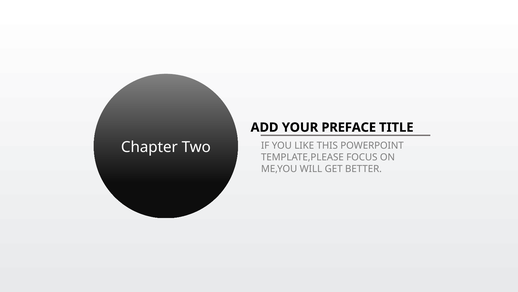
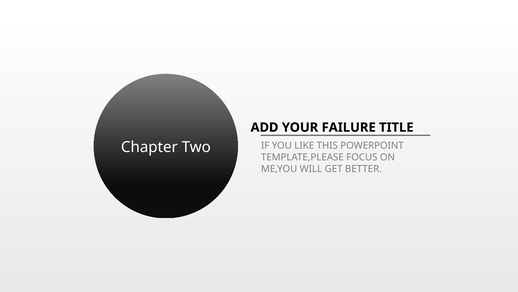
PREFACE: PREFACE -> FAILURE (349, 127)
